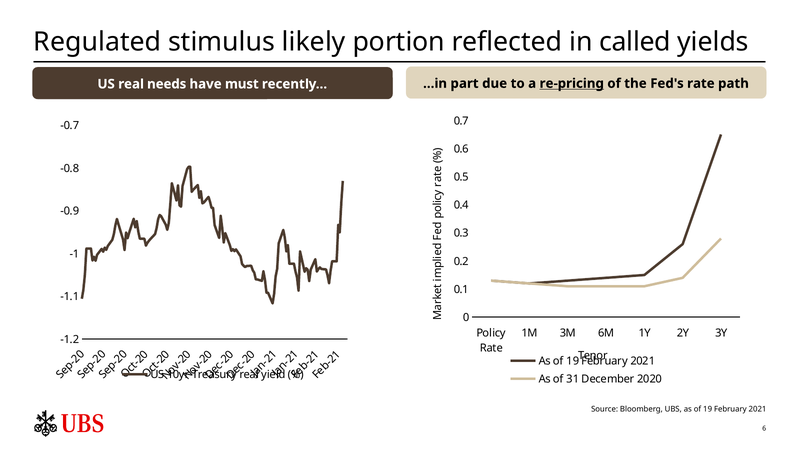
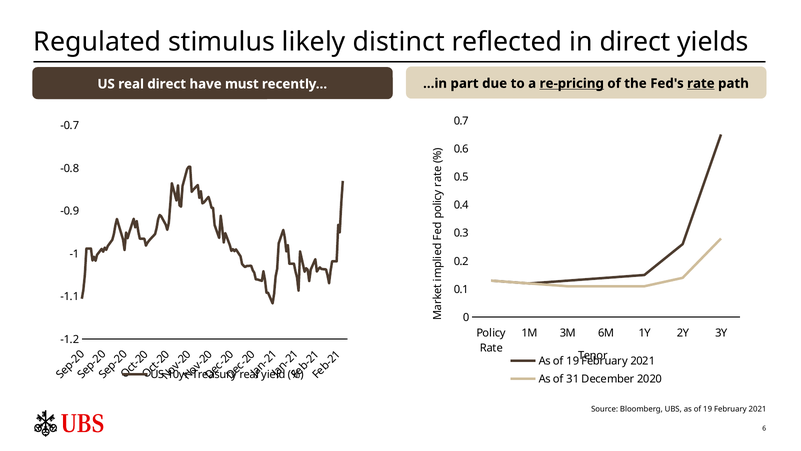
portion: portion -> distinct (399, 42)
in called: called -> direct (635, 42)
rate underline: none -> present (701, 83)
real needs: needs -> direct (167, 84)
